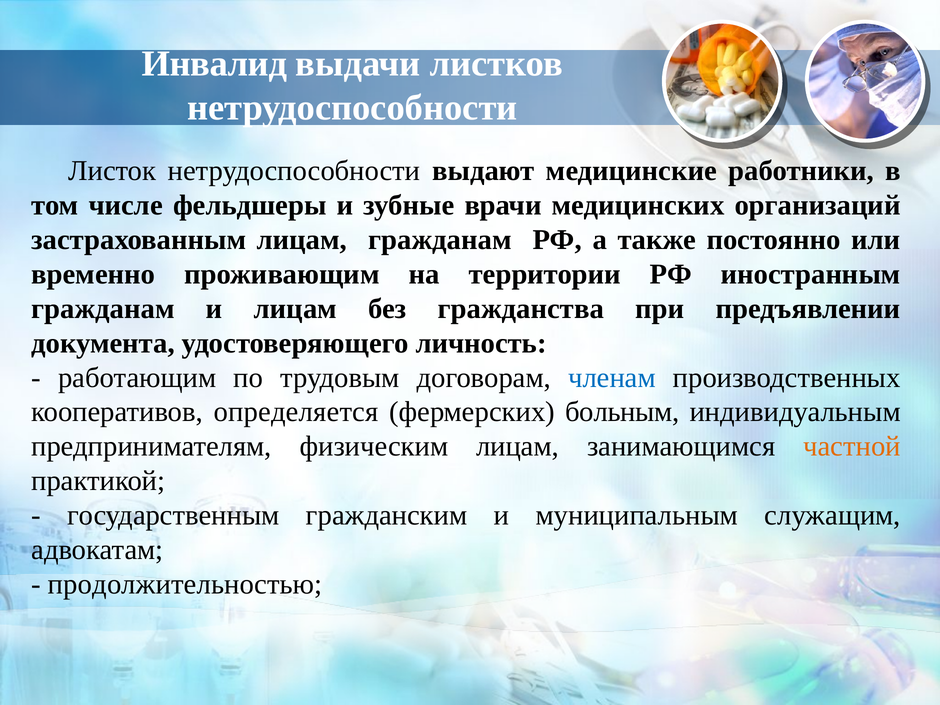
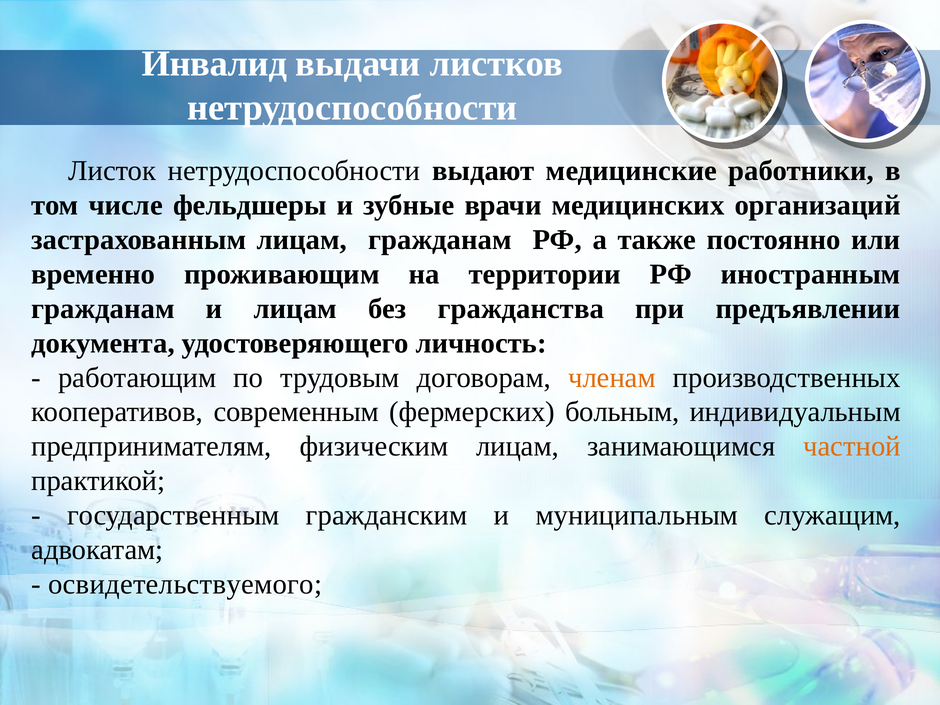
членам colour: blue -> orange (612, 378)
определяется: определяется -> современным (296, 412)
продолжительностью: продолжительностью -> освидетельствуемого (185, 584)
